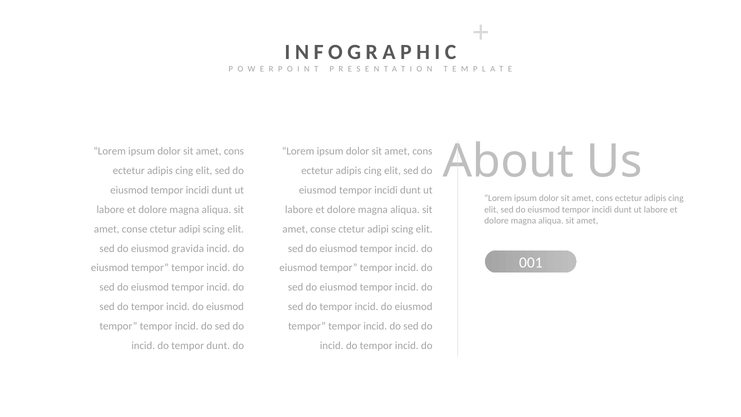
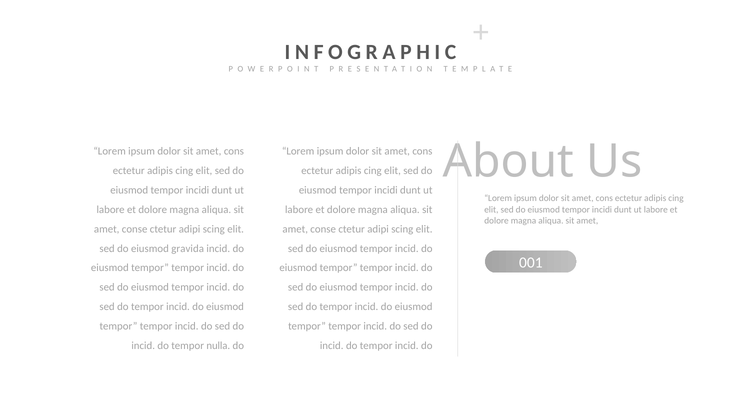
tempor dunt: dunt -> nulla (218, 346)
